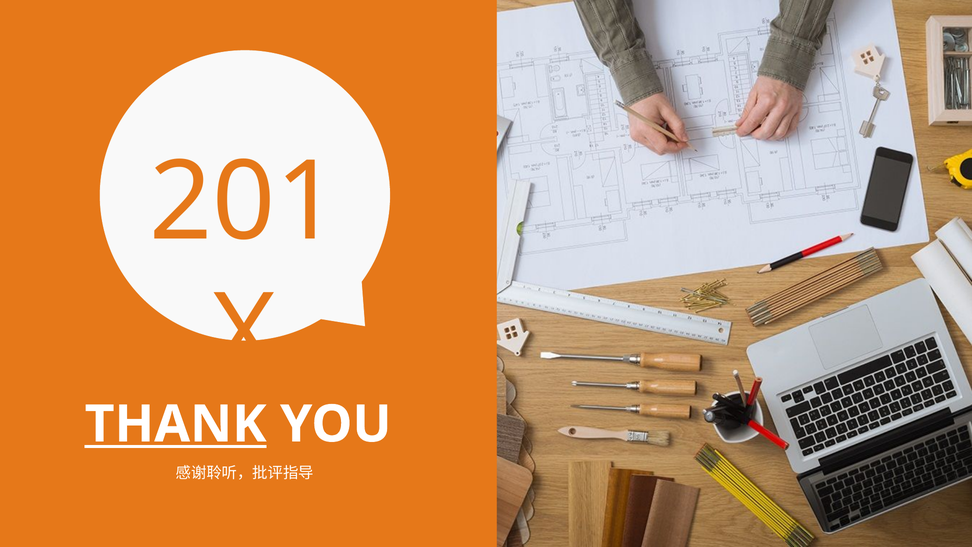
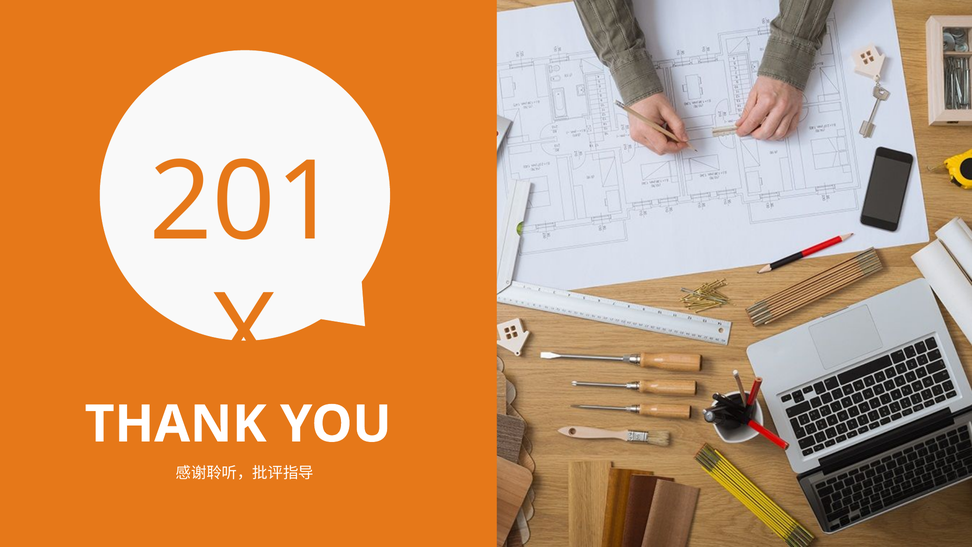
THANK underline: present -> none (176, 424)
